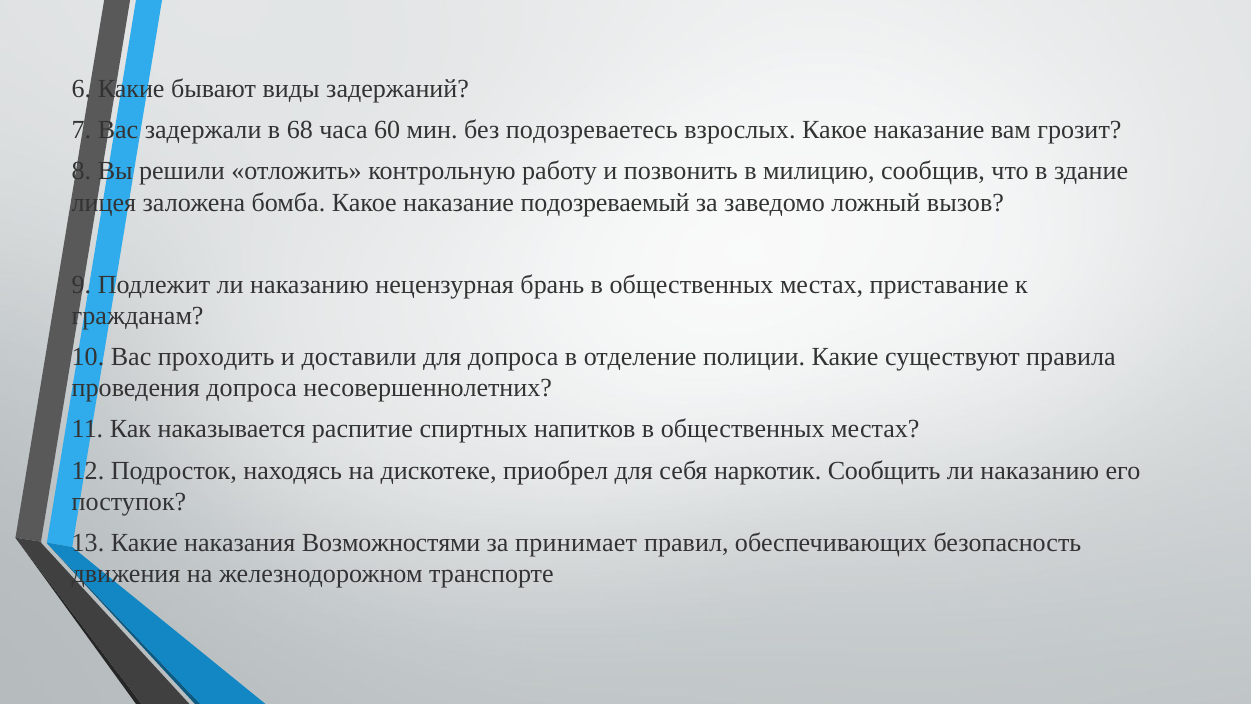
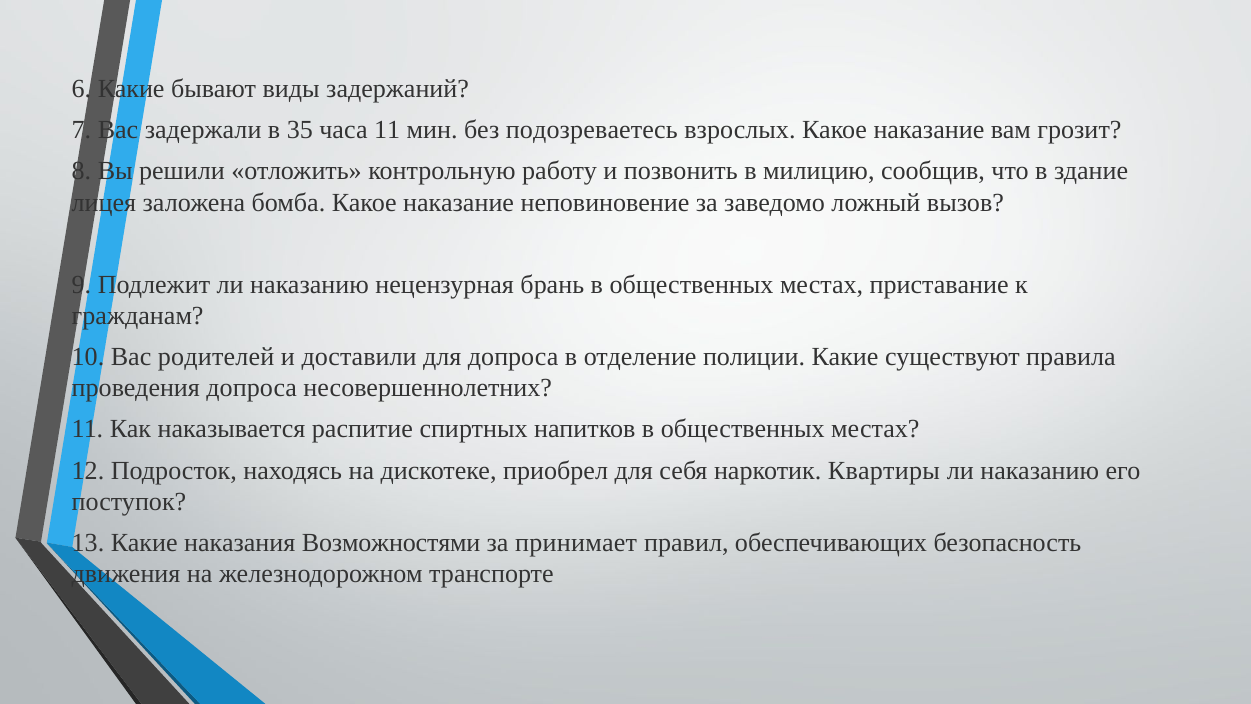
68: 68 -> 35 (300, 130)
часа 60: 60 -> 11 (387, 130)
подозреваемый: подозреваемый -> неповиновение (605, 202)
проходить: проходить -> родителей (216, 357)
Сообщить: Сообщить -> Квартиры (884, 470)
